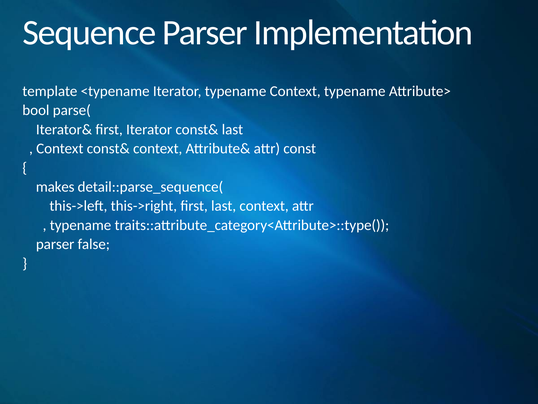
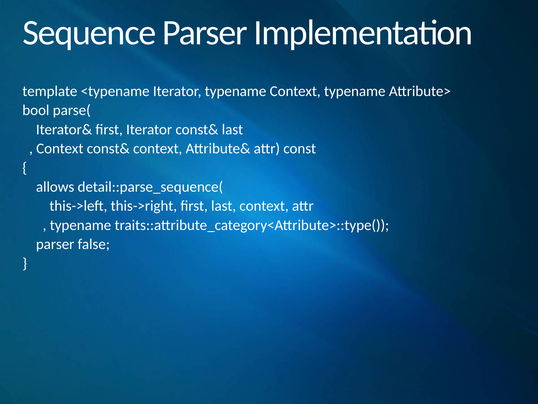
makes: makes -> allows (55, 187)
